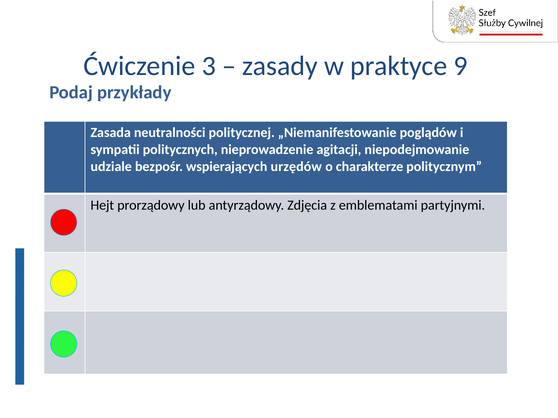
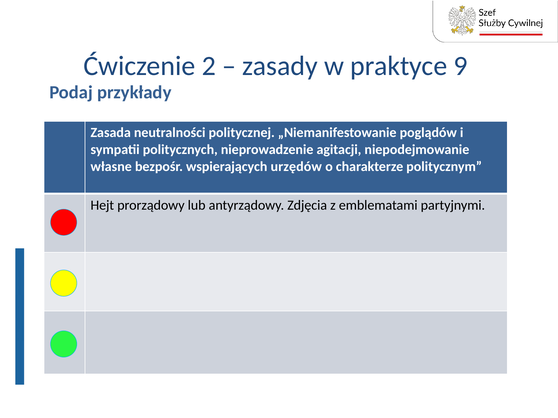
3: 3 -> 2 (209, 66)
udziale: udziale -> własne (111, 167)
